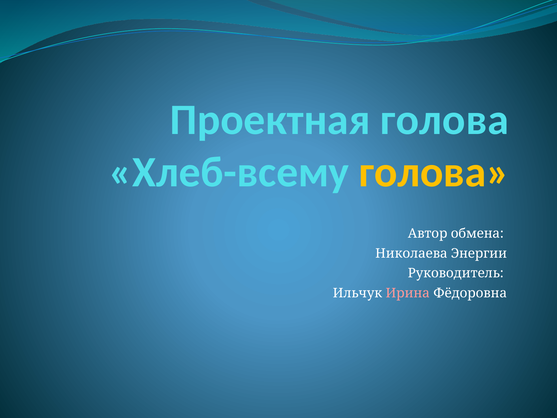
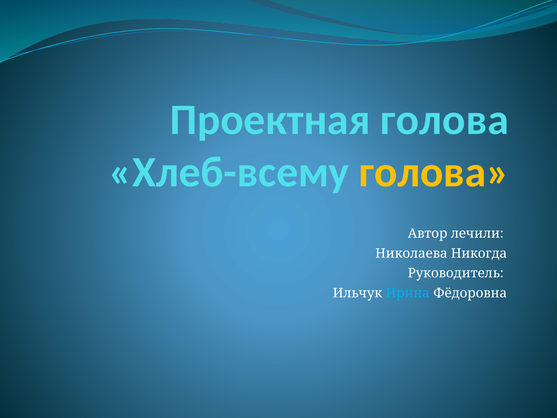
обмена: обмена -> лечили (477, 233)
Энергии: Энергии -> Никогда (479, 253)
Ирина colour: pink -> light blue (408, 293)
